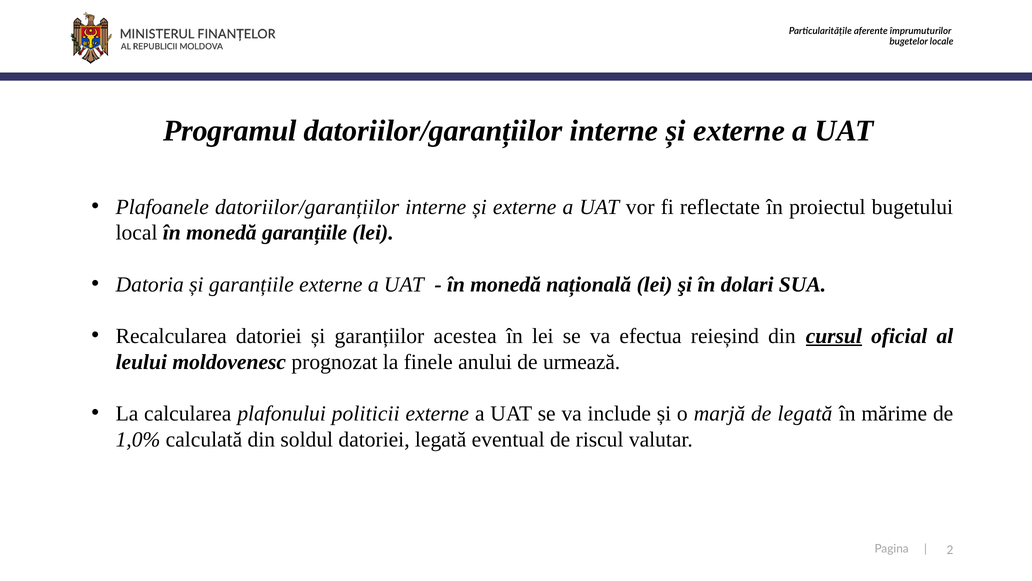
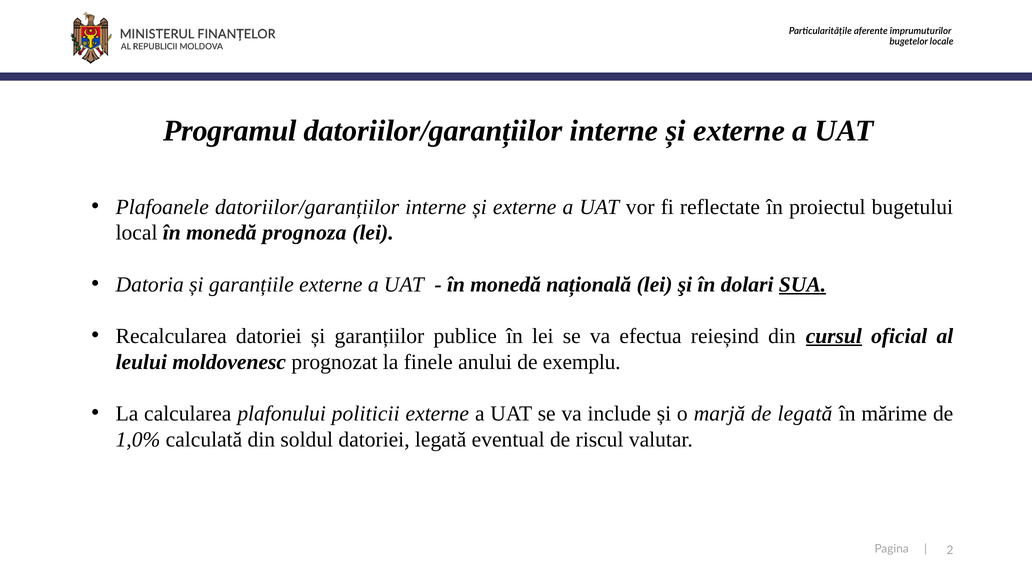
monedă garanțiile: garanțiile -> prognoza (304, 233)
SUA underline: none -> present (802, 284)
acestea: acestea -> publice (465, 336)
urmează: urmează -> exemplu (582, 362)
